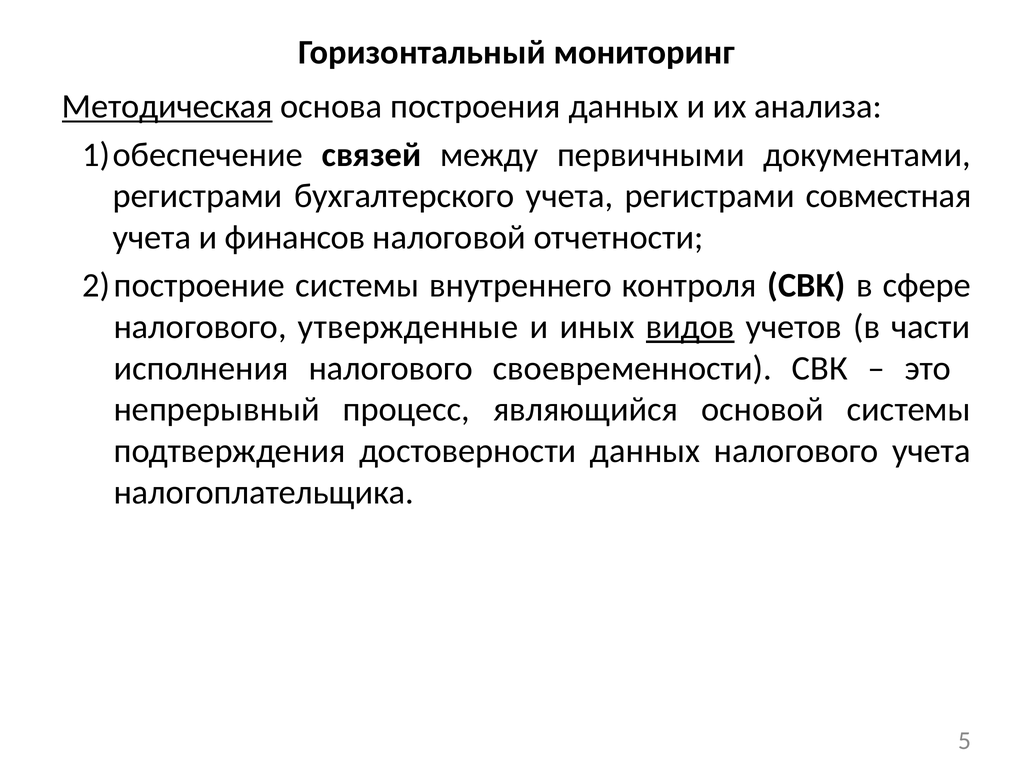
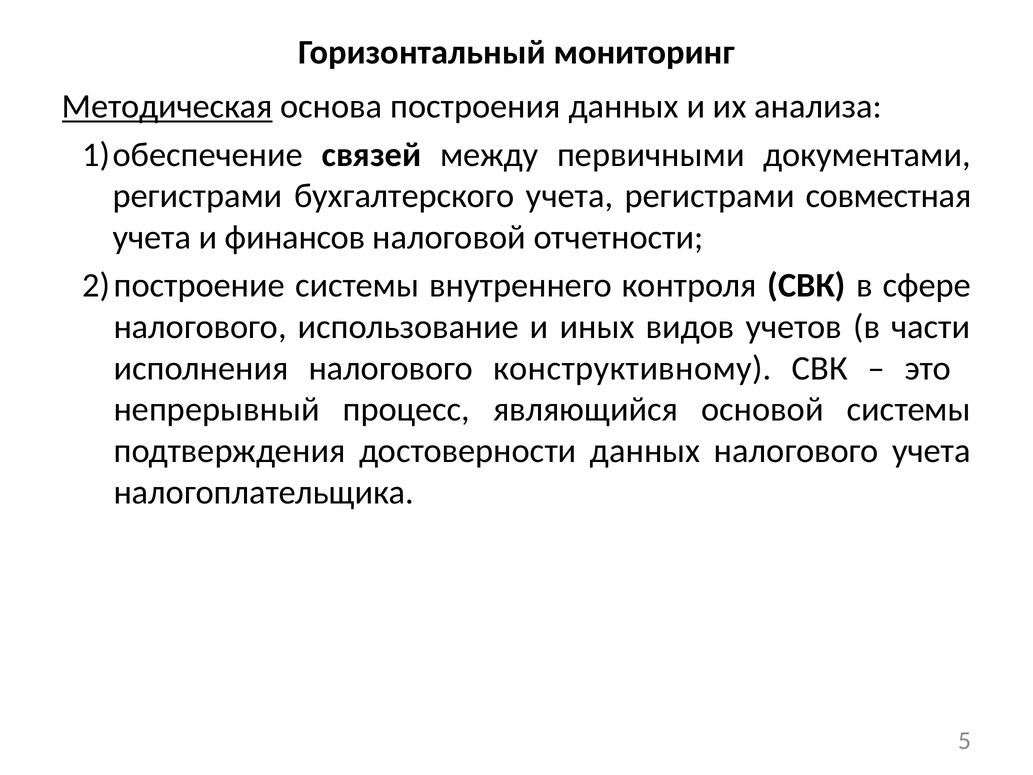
утвержденные: утвержденные -> использование (408, 327)
видов underline: present -> none (690, 327)
своевременности: своевременности -> конструктивному (632, 368)
